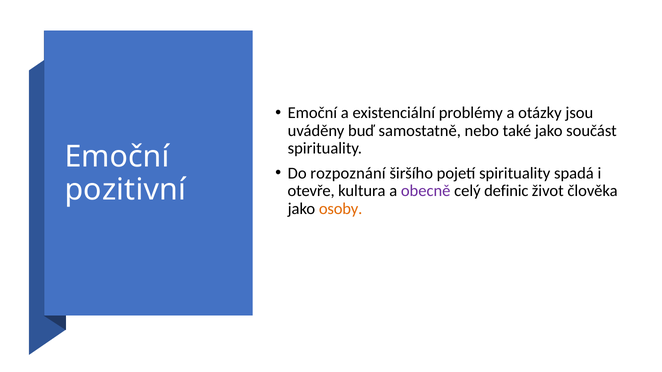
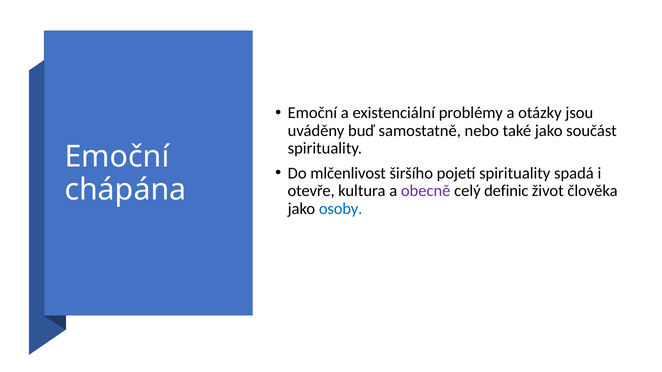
rozpoznání: rozpoznání -> mlčenlivost (348, 173)
pozitivní: pozitivní -> chápána (125, 190)
osoby colour: orange -> blue (341, 209)
